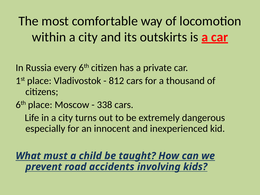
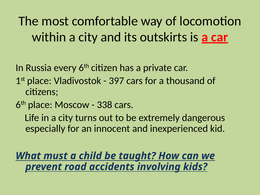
812: 812 -> 397 (116, 81)
